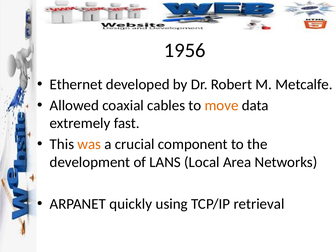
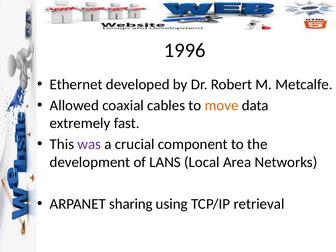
1956: 1956 -> 1996 (185, 50)
was colour: orange -> purple (89, 144)
quickly: quickly -> sharing (131, 204)
